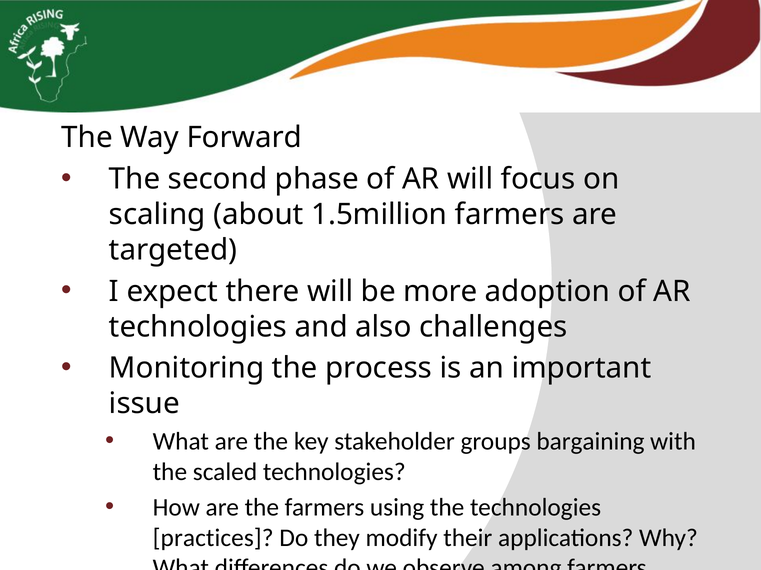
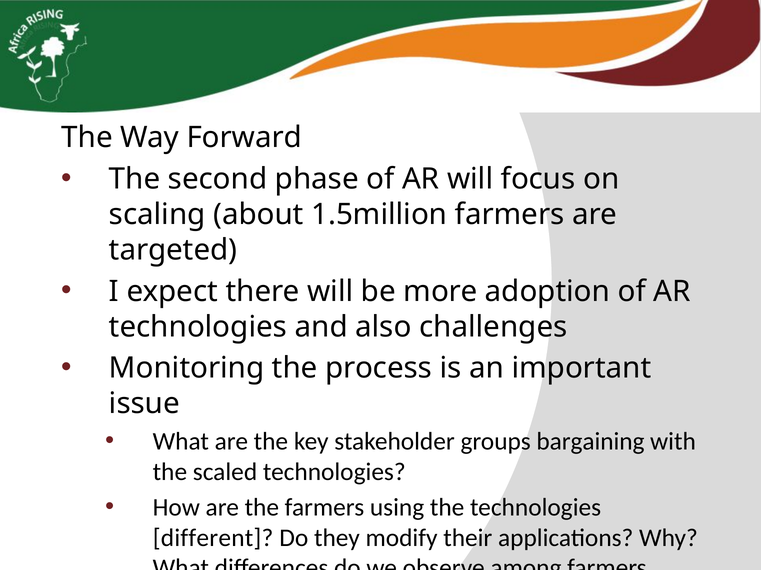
practices: practices -> different (213, 538)
